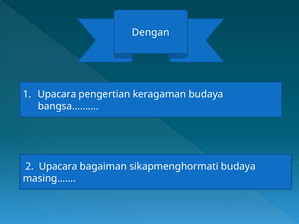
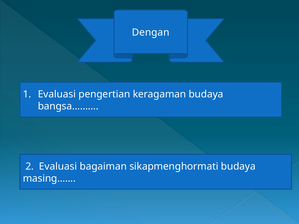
Upacara: Upacara -> Evaluasi (57, 94)
2 Upacara: Upacara -> Evaluasi (58, 167)
